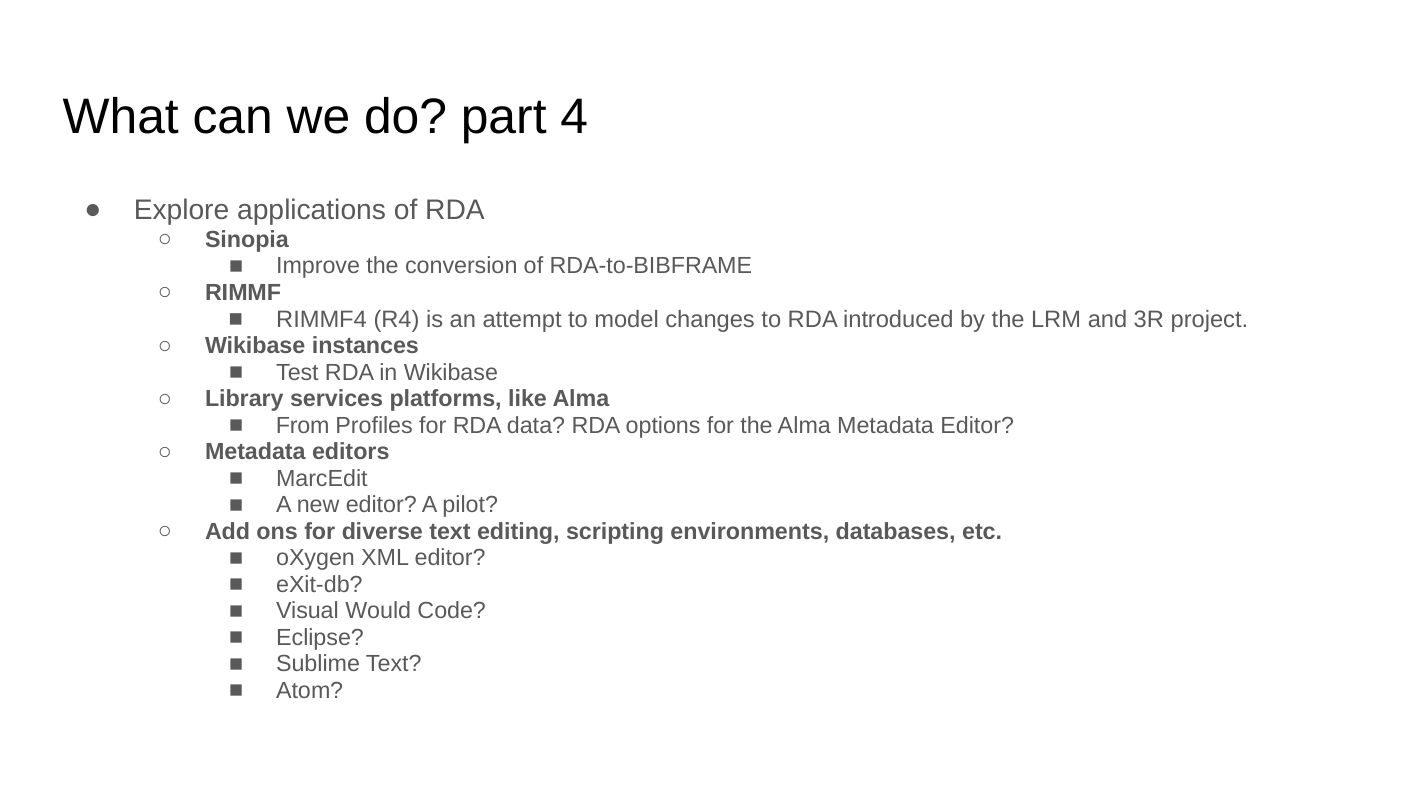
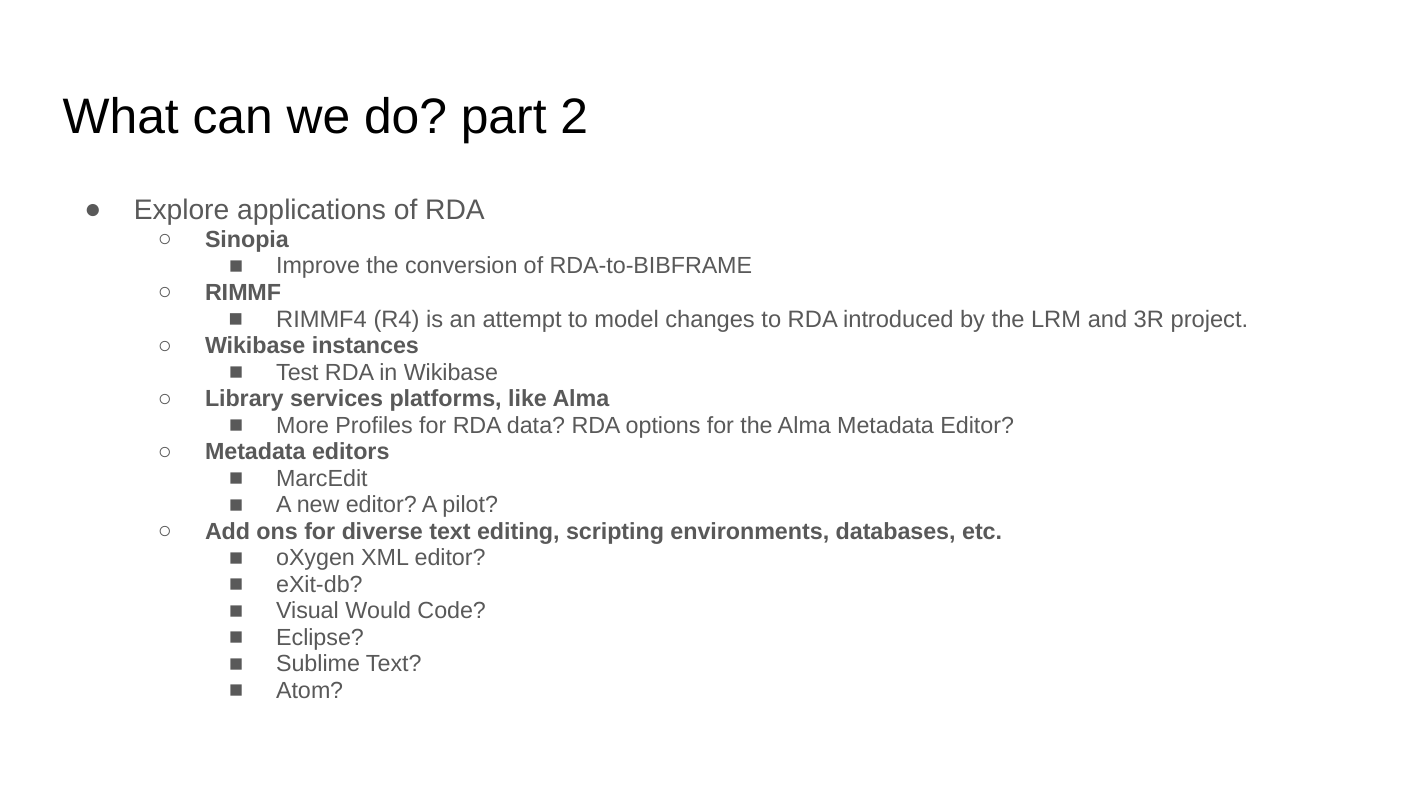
4: 4 -> 2 (574, 117)
From: From -> More (303, 425)
